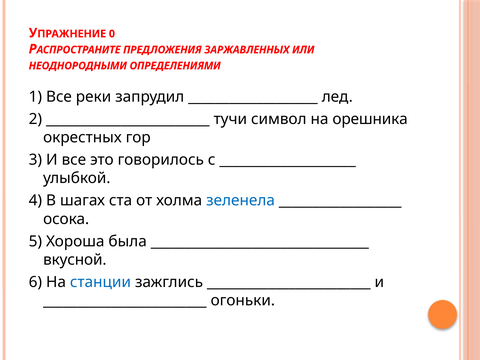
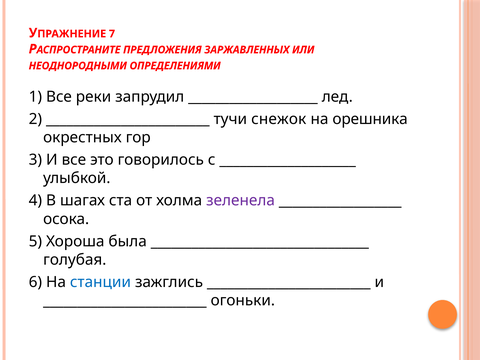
0: 0 -> 7 (112, 34)
символ: символ -> снежок (279, 119)
зеленела colour: blue -> purple (241, 201)
вкусной: вкусной -> голубая (75, 260)
